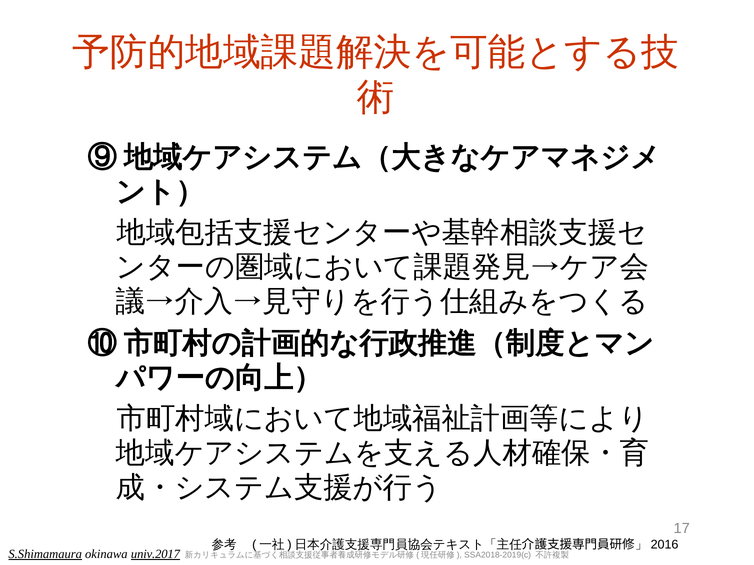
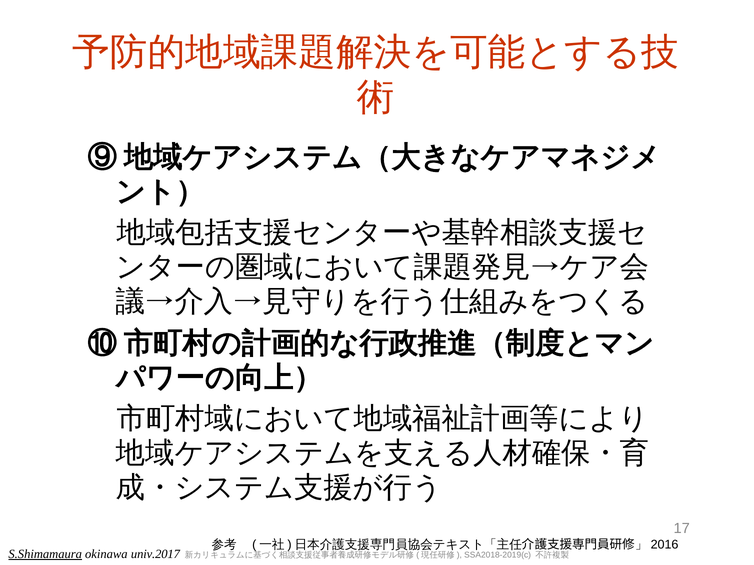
univ.2017 underline: present -> none (155, 555)
